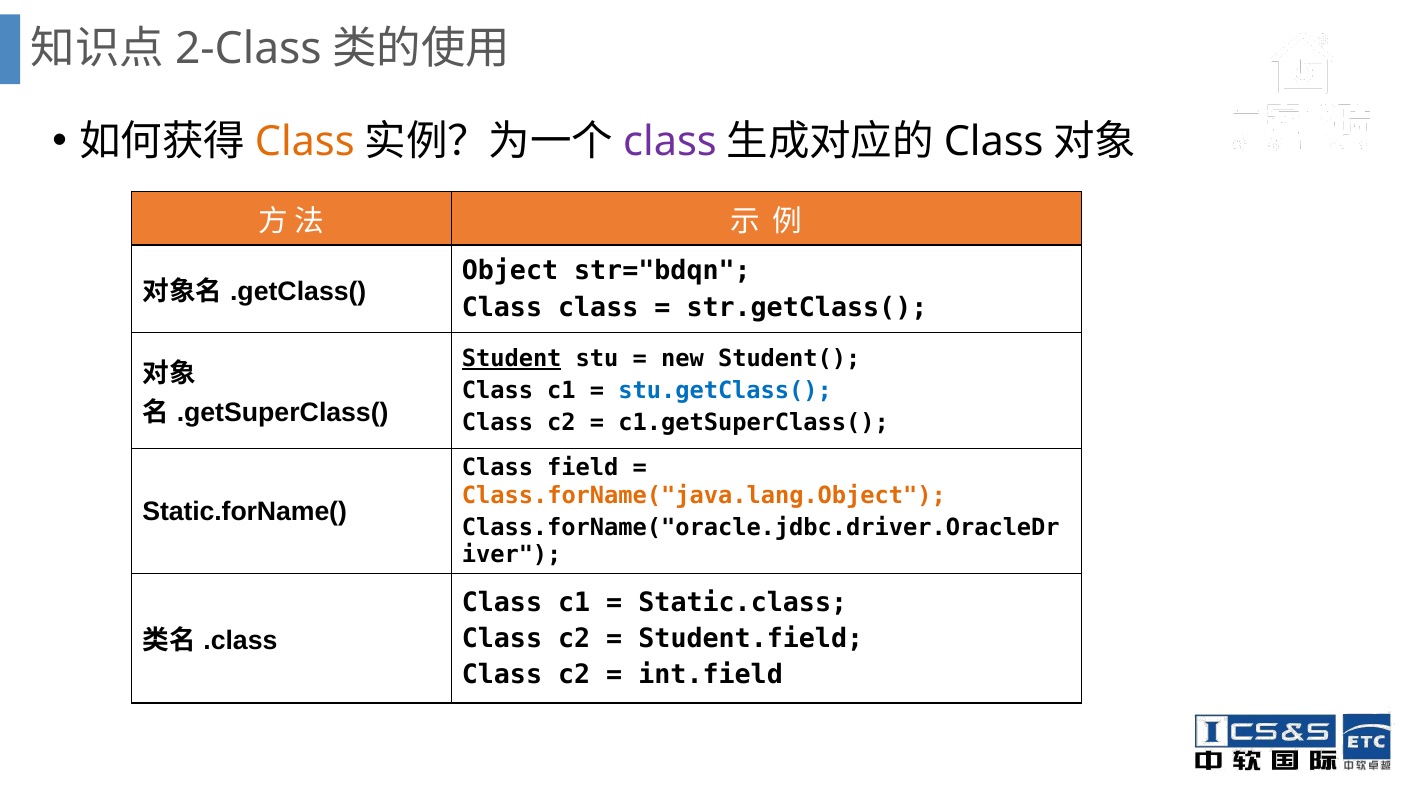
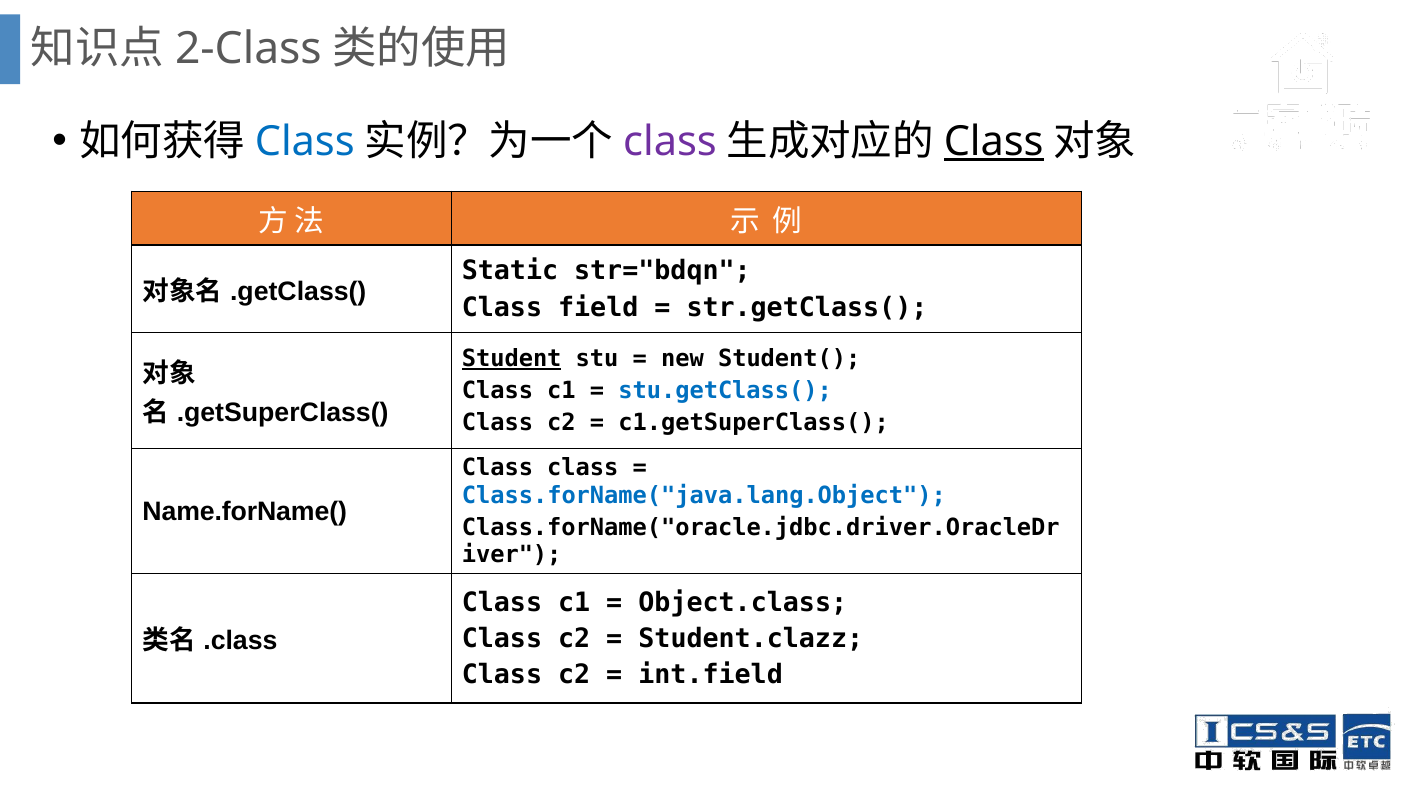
Class colour: orange -> blue (305, 142)
Class underline: none -> present (994, 142)
Object: Object -> Static (510, 271)
Class class: class -> field (598, 307)
Class field: field -> class (583, 468)
Class.forName("java.lang.Object colour: orange -> blue (704, 496)
Static.forName(: Static.forName( -> Name.forName( (245, 512)
Static.class: Static.class -> Object.class (743, 603)
Student.field: Student.field -> Student.clazz (751, 639)
